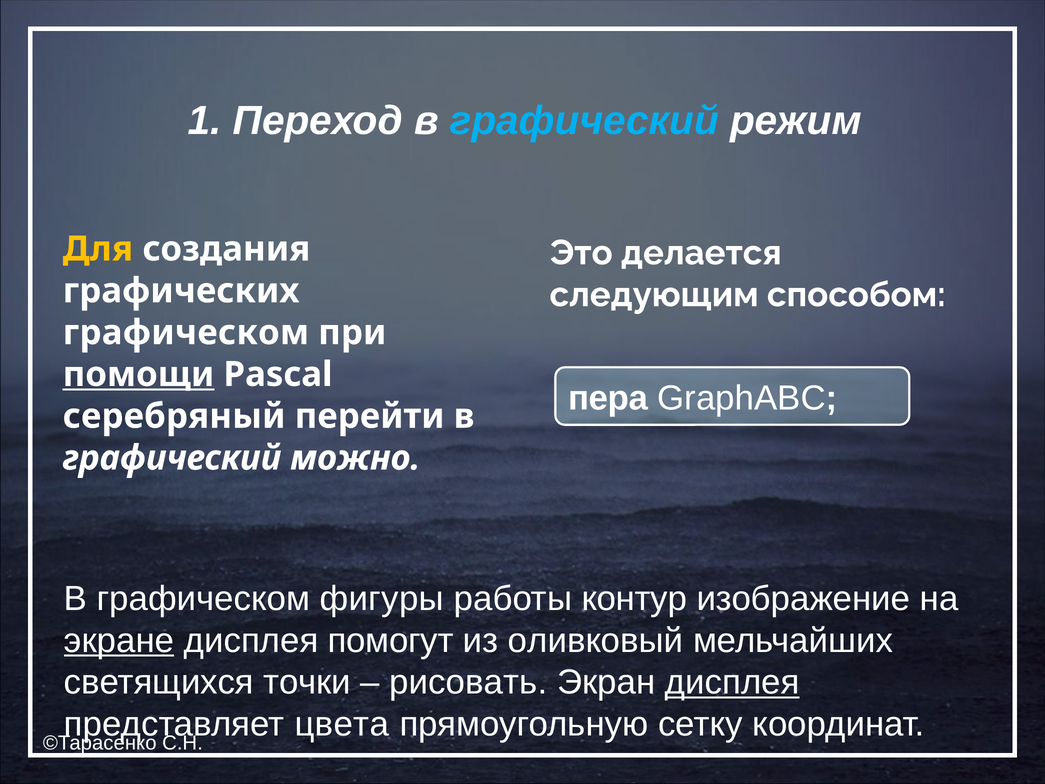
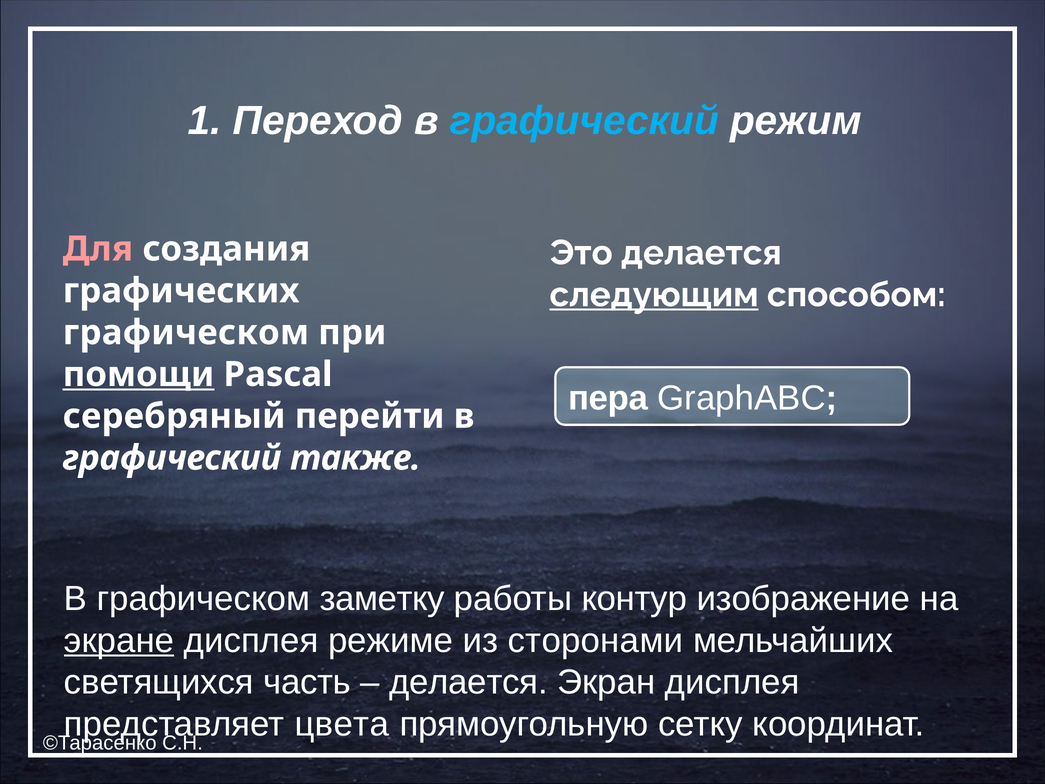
Для colour: yellow -> pink (98, 249)
следующим underline: none -> present (654, 295)
можно: можно -> также (356, 458)
фигуры: фигуры -> заметку (382, 599)
помогут: помогут -> режиме (391, 640)
оливковый: оливковый -> сторонами (595, 640)
точки: точки -> часть (307, 682)
рисовать: рисовать -> делается (468, 682)
дисплея underline: present -> none (732, 682)
